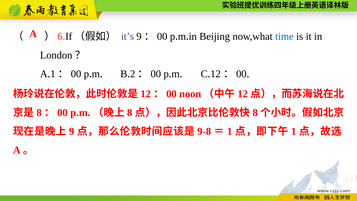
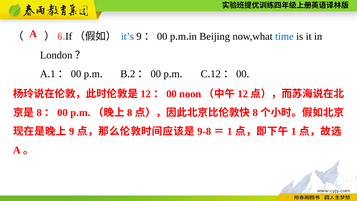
it’s colour: purple -> blue (128, 36)
